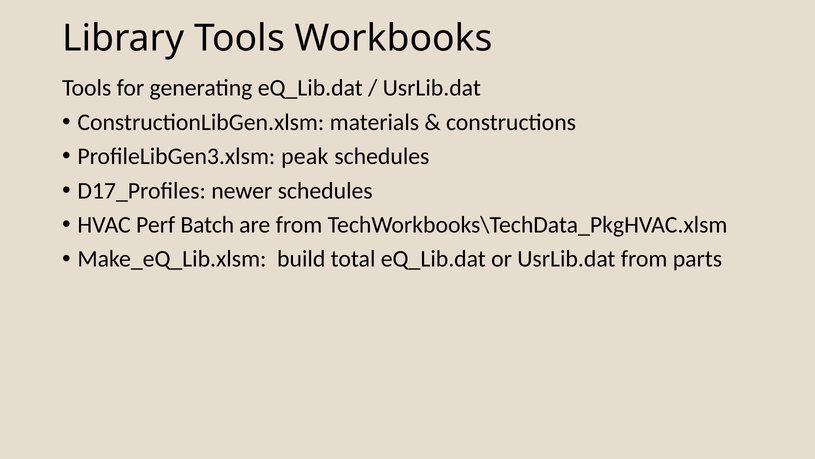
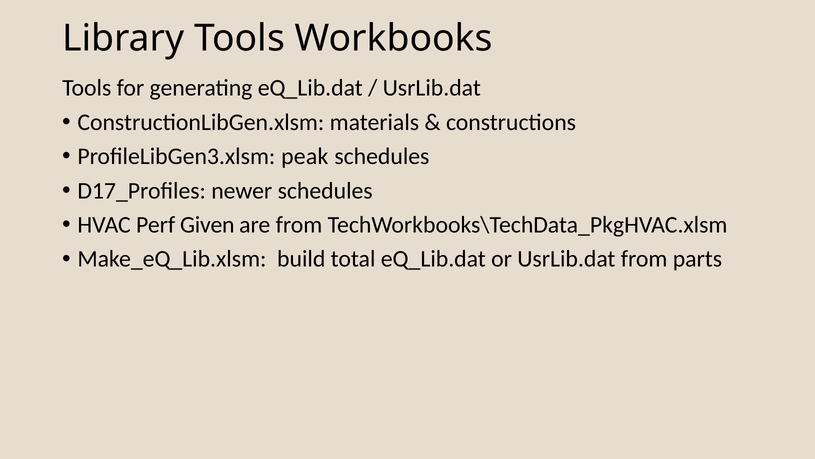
Batch: Batch -> Given (207, 225)
